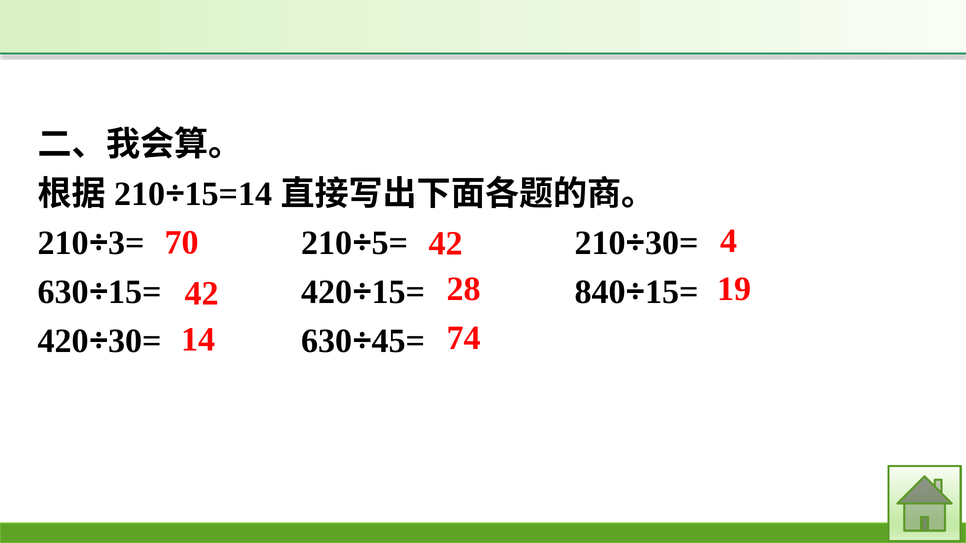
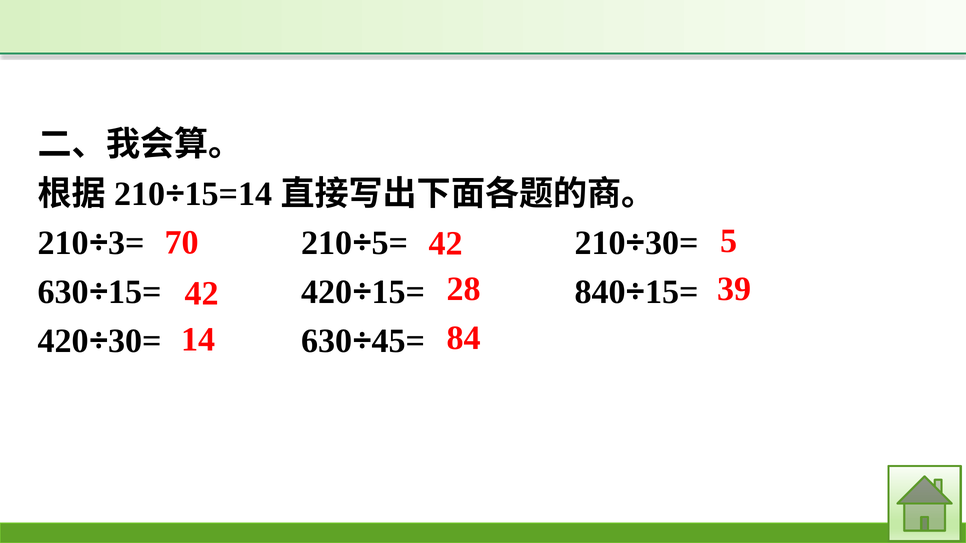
4: 4 -> 5 (729, 241)
19: 19 -> 39 (734, 289)
74: 74 -> 84 (464, 338)
